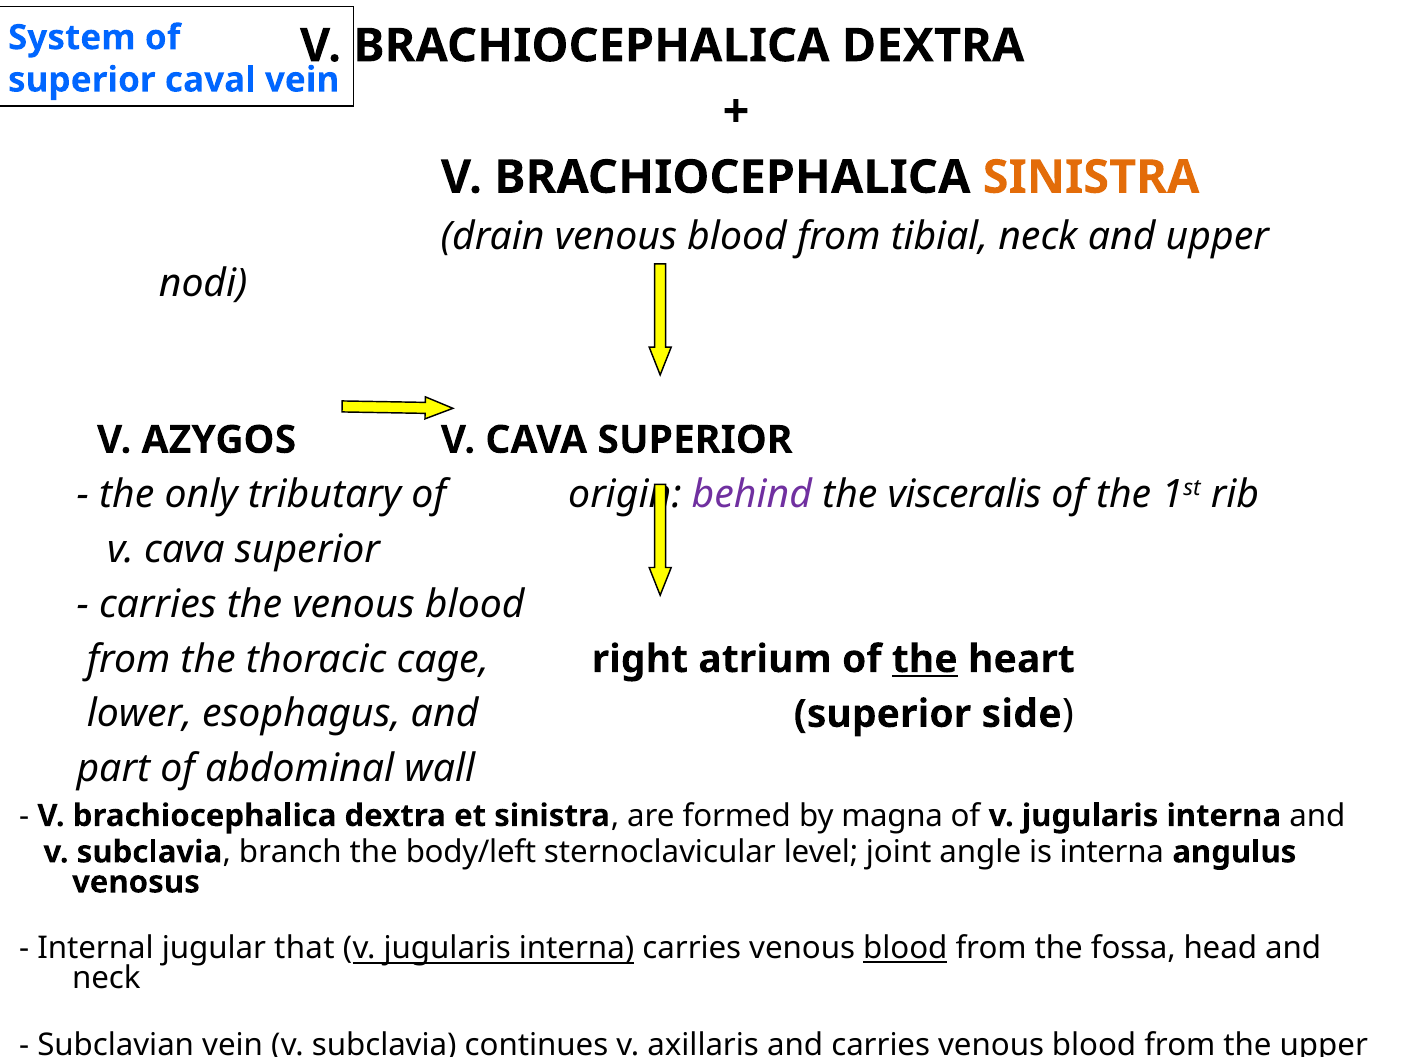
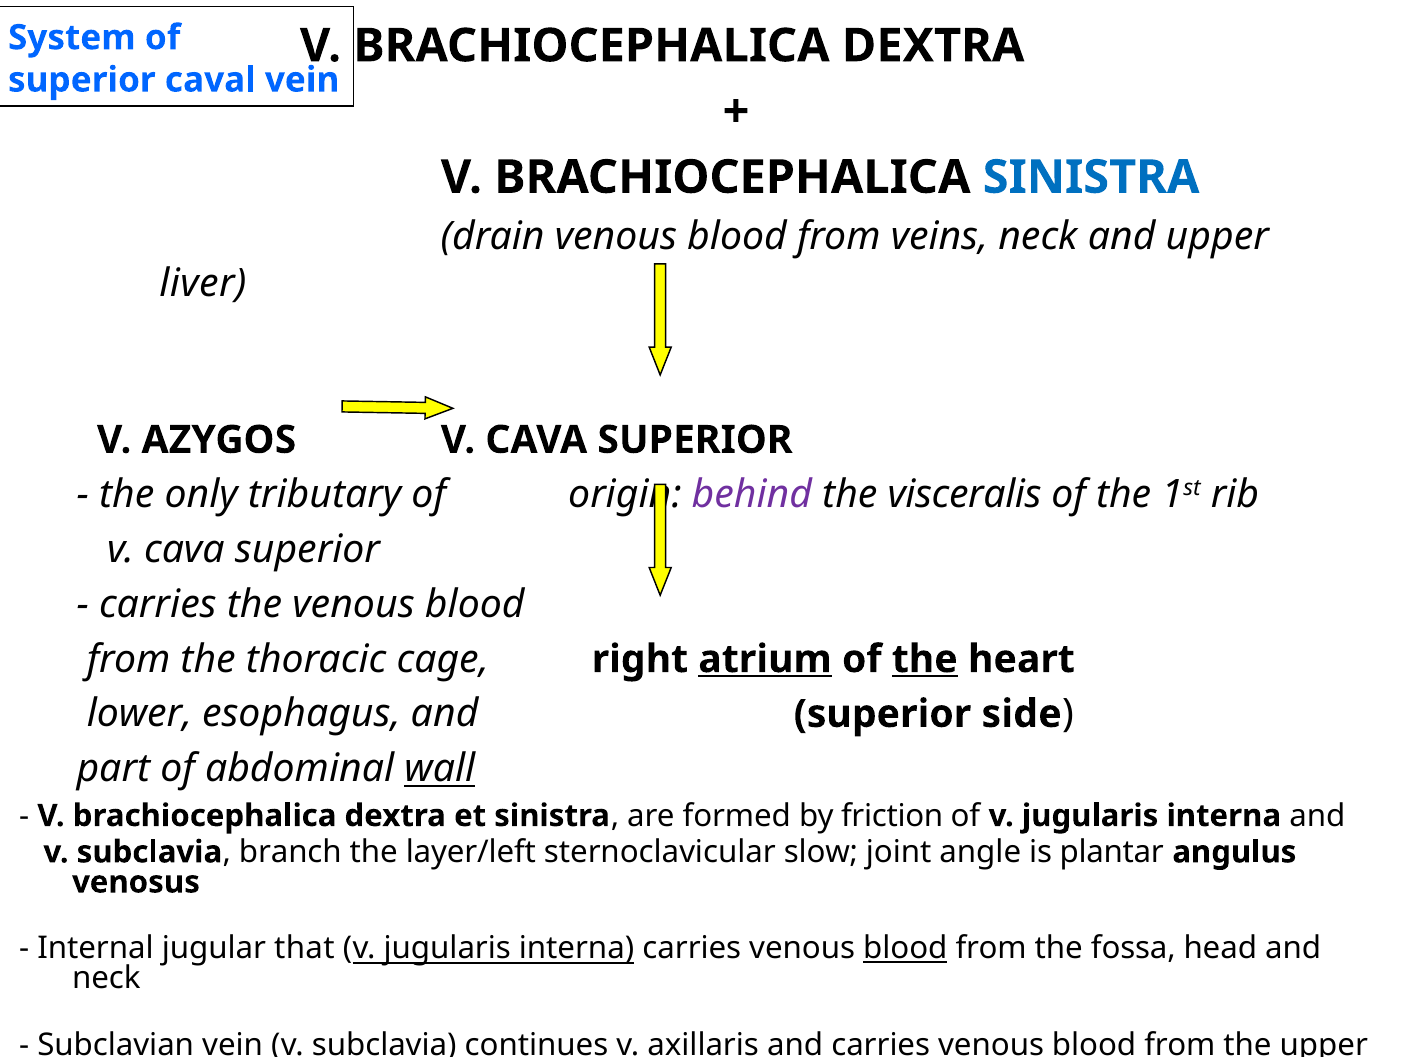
SINISTRA colour: orange -> blue (1091, 177)
tibial: tibial -> veins (939, 236)
nodi: nodi -> liver (203, 283)
atrium underline: none -> present (765, 659)
wall underline: none -> present (440, 769)
magna: magna -> friction (892, 816)
body/left: body/left -> layer/left (471, 852)
level: level -> slow (821, 852)
is interna: interna -> plantar (1112, 852)
